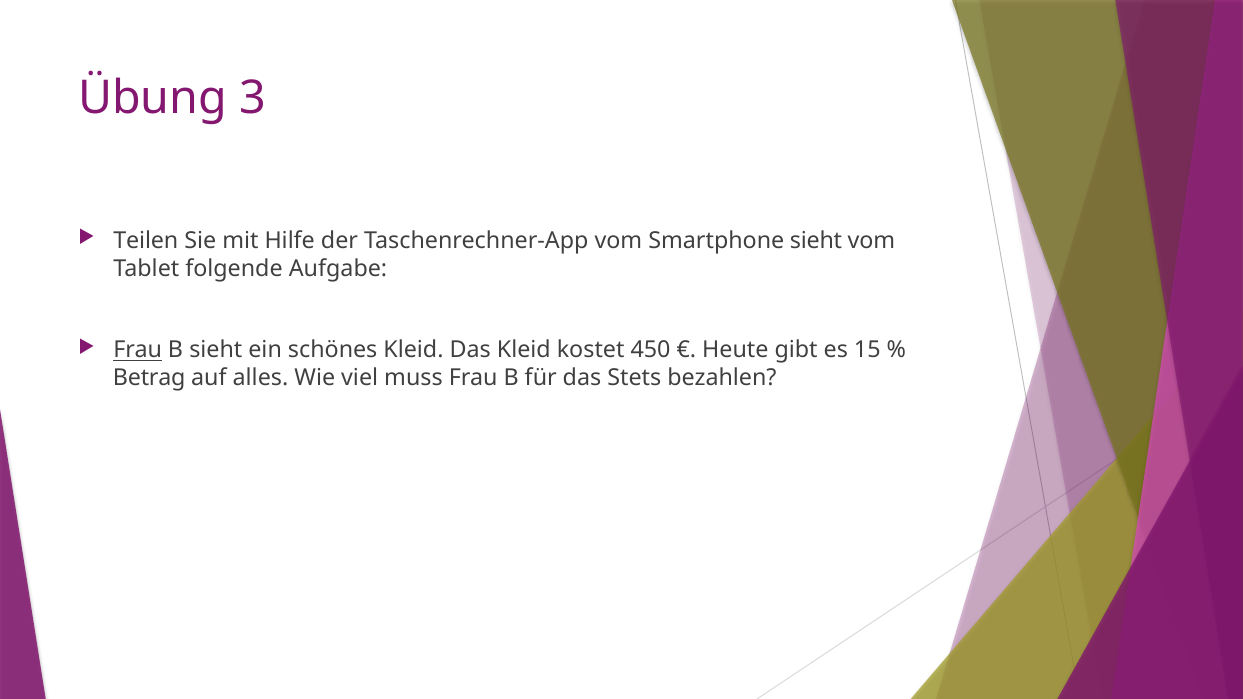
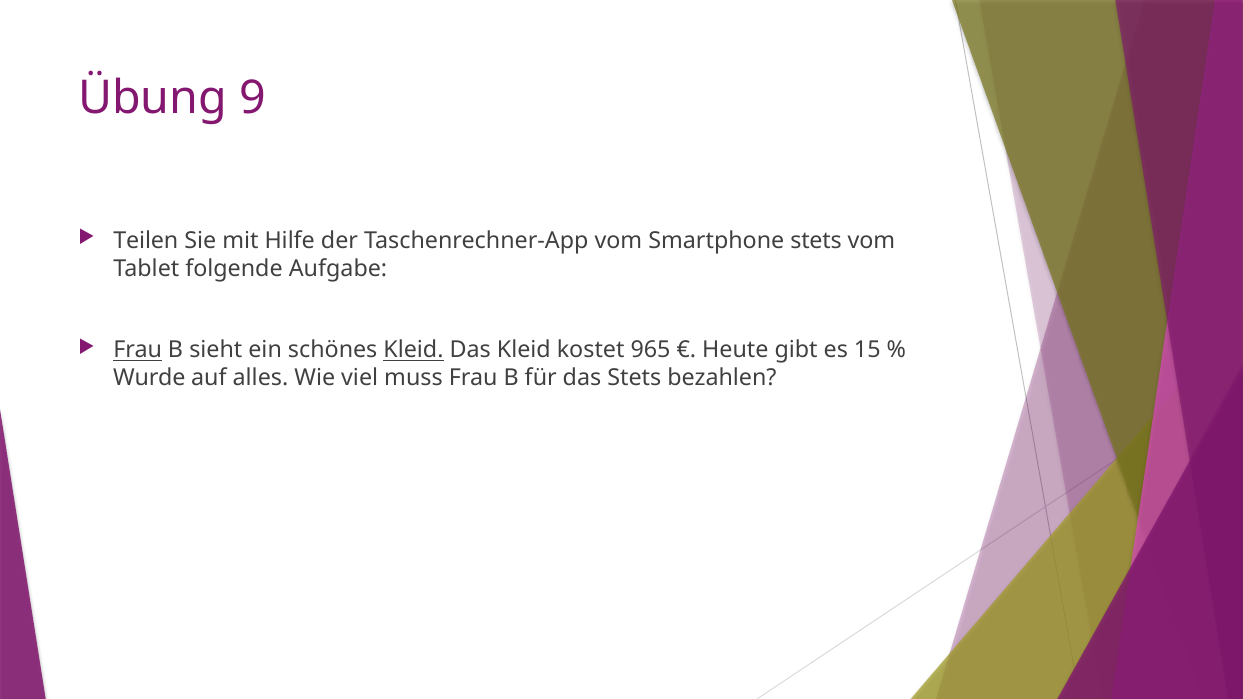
3: 3 -> 9 (253, 98)
Smartphone sieht: sieht -> stets (816, 241)
Kleid underline: none -> present (413, 350)
450: 450 -> 965 (651, 350)
Betrag: Betrag -> Wurde (149, 378)
